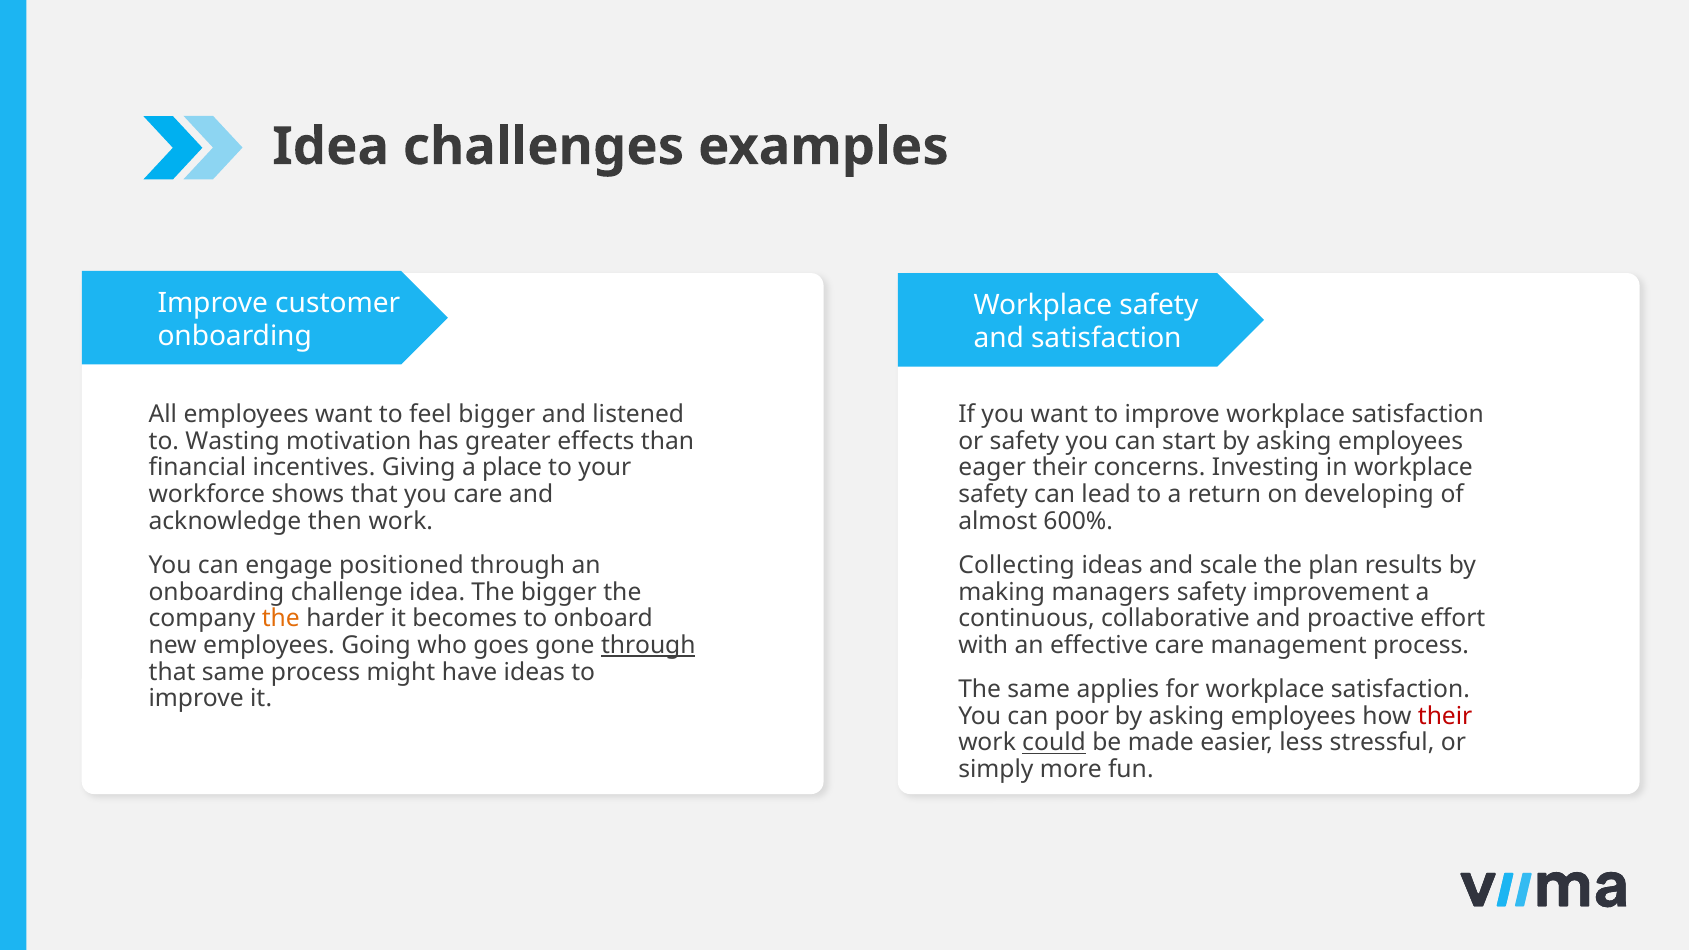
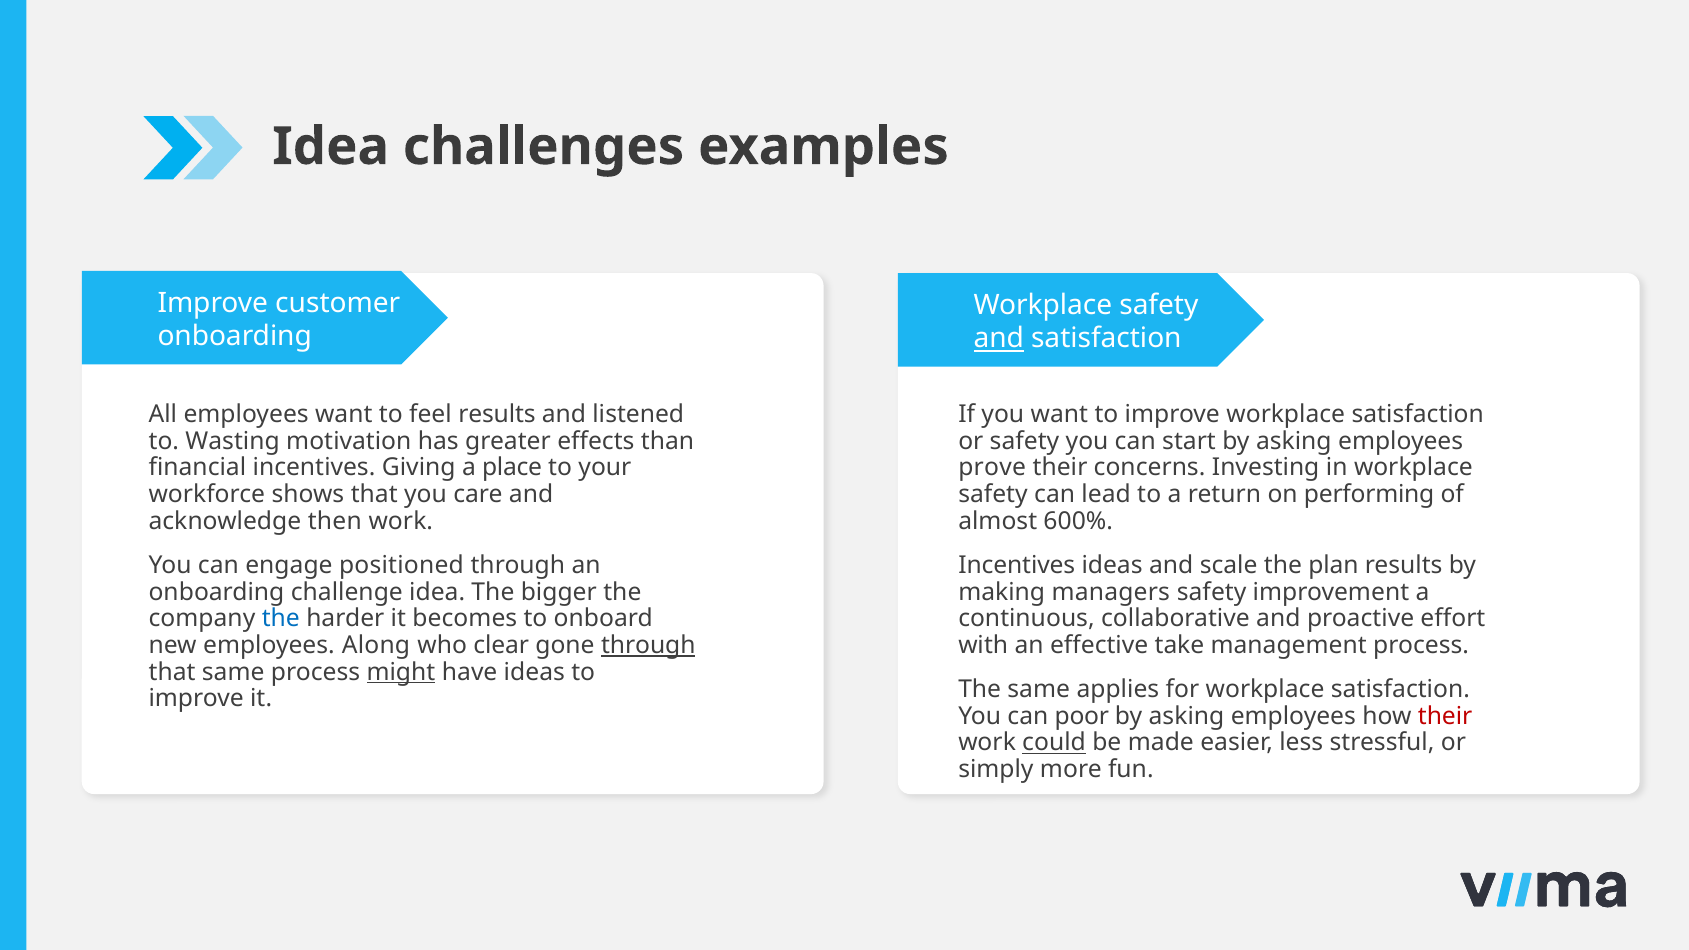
and underline: none -> present (999, 339)
feel bigger: bigger -> results (497, 415)
eager: eager -> prove (992, 468)
developing: developing -> performing (1369, 495)
Collecting: Collecting -> Incentives (1017, 565)
the colour: orange -> blue (281, 619)
Going: Going -> Along (376, 645)
goes: goes -> clear (501, 645)
effective care: care -> take (1179, 645)
might underline: none -> present (401, 672)
